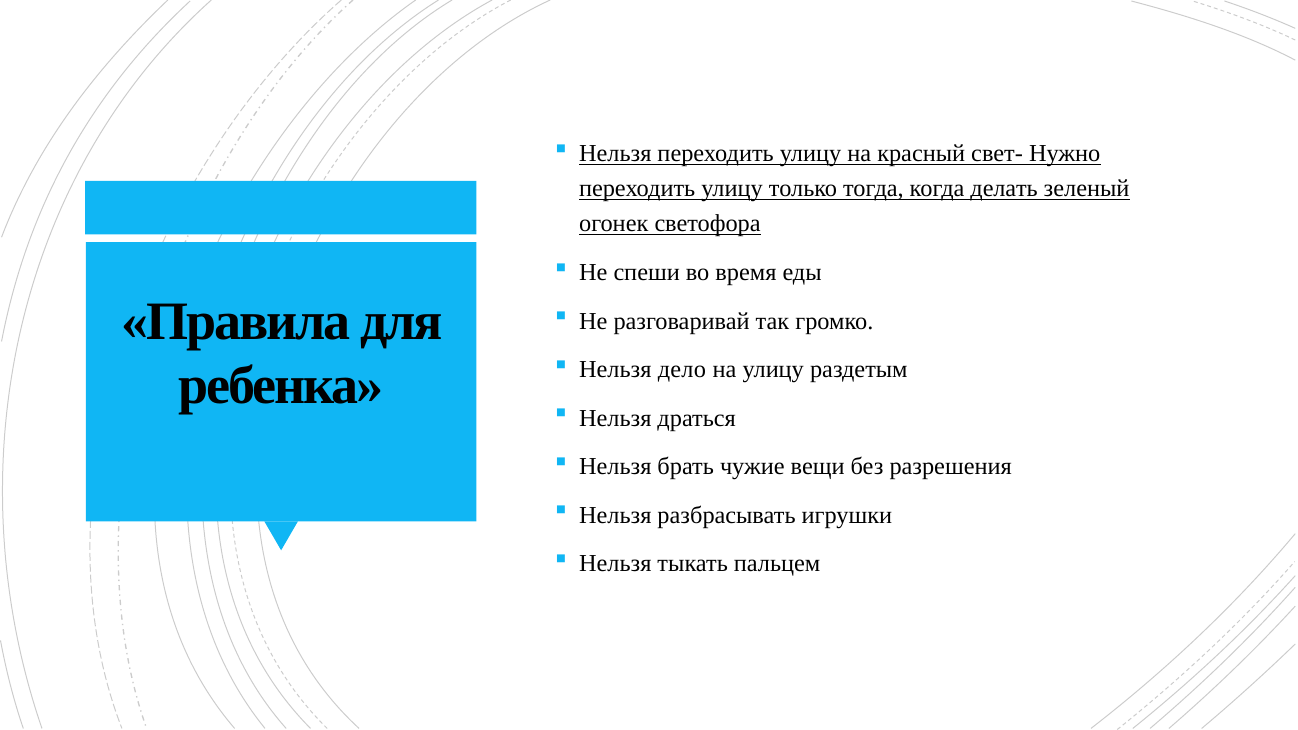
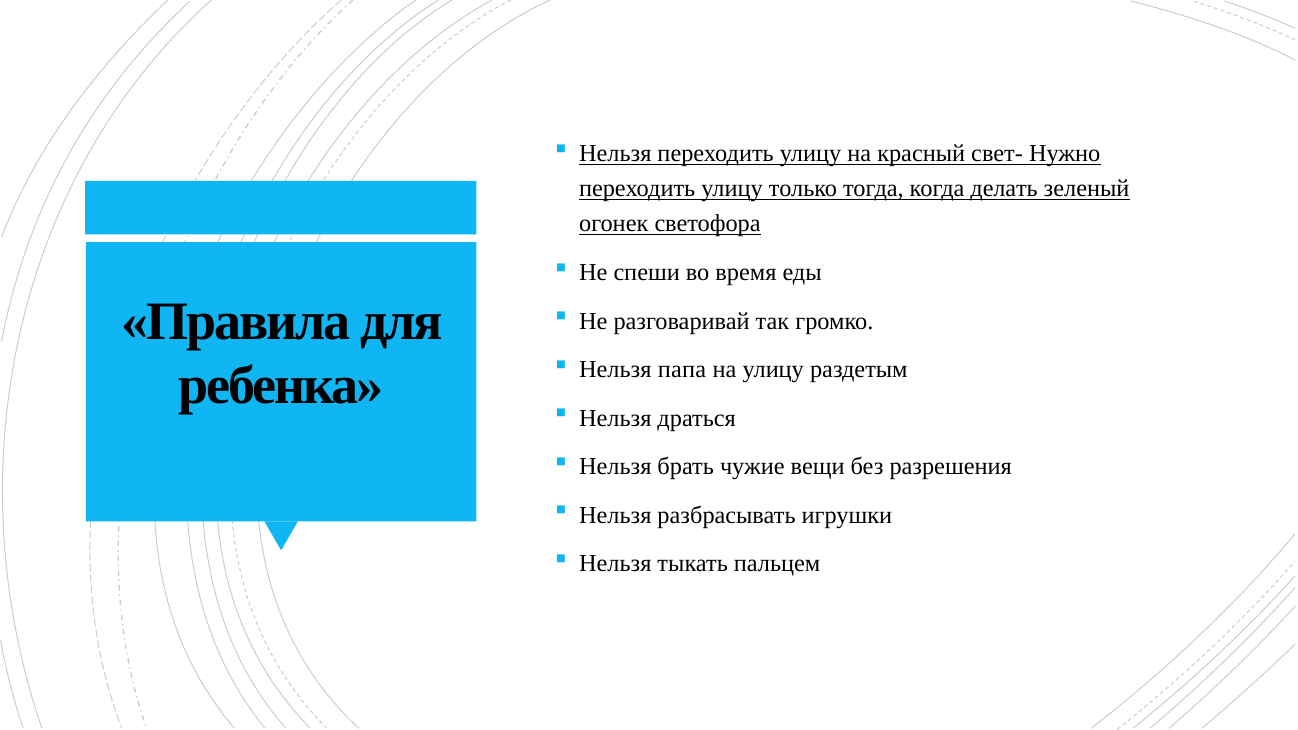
дело: дело -> папа (682, 370)
